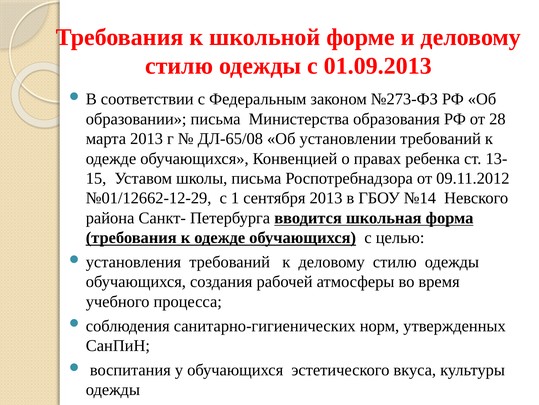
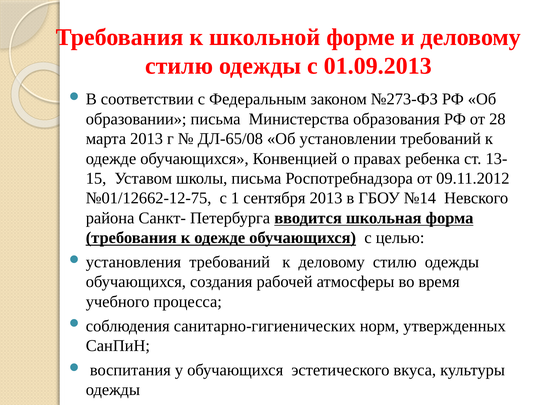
№01/12662-12-29: №01/12662-12-29 -> №01/12662-12-75 (149, 198)
